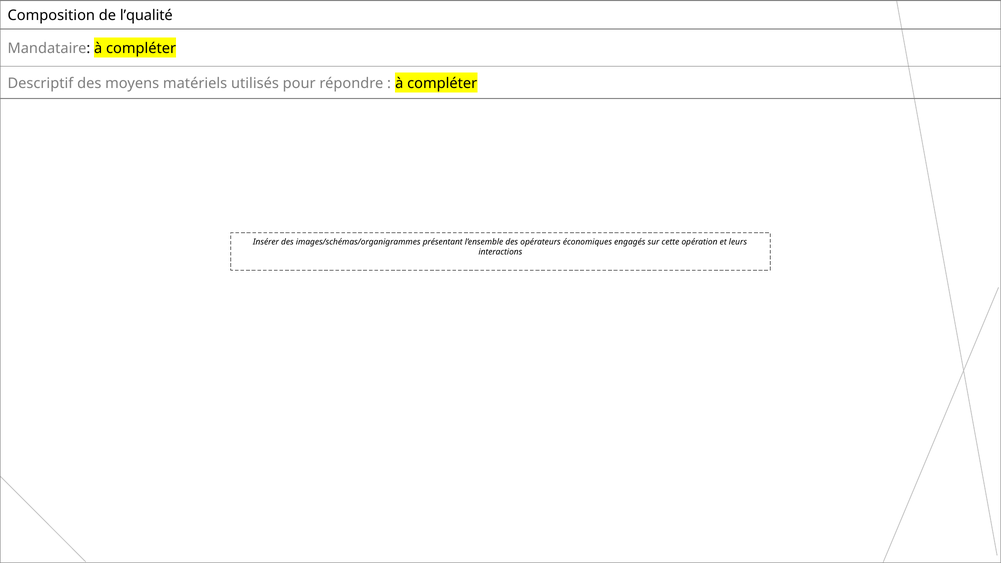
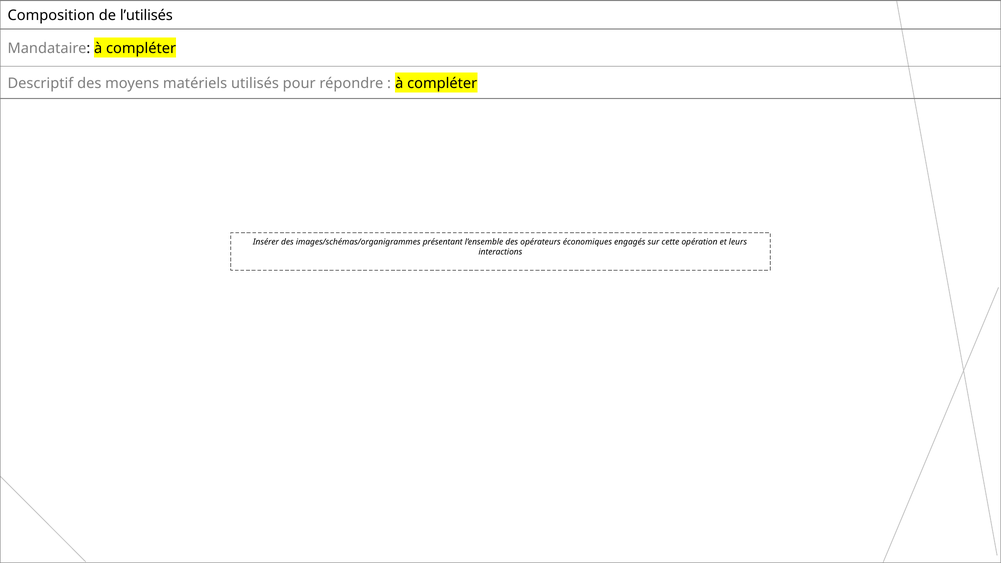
l’qualité: l’qualité -> l’utilisés (146, 16)
